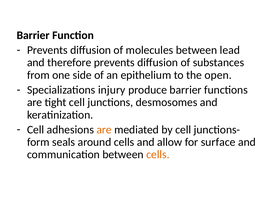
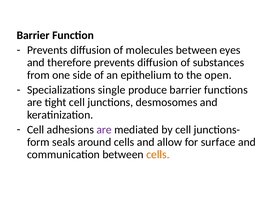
lead: lead -> eyes (230, 50)
injury: injury -> single (112, 90)
are colour: orange -> purple (104, 129)
